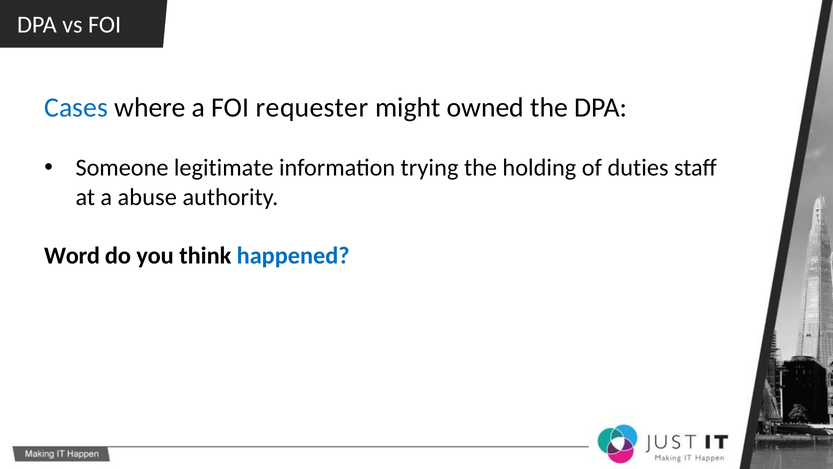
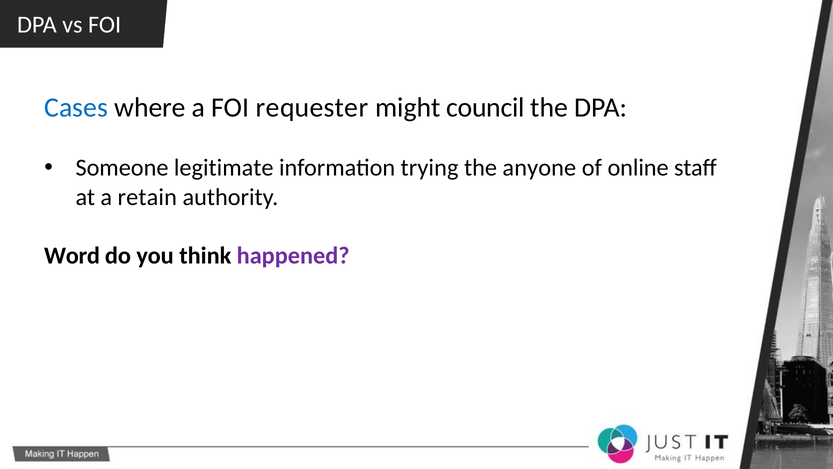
owned: owned -> council (485, 108)
holding: holding -> anyone (539, 168)
duties: duties -> online (638, 168)
abuse: abuse -> retain (147, 197)
happened colour: blue -> purple (293, 255)
